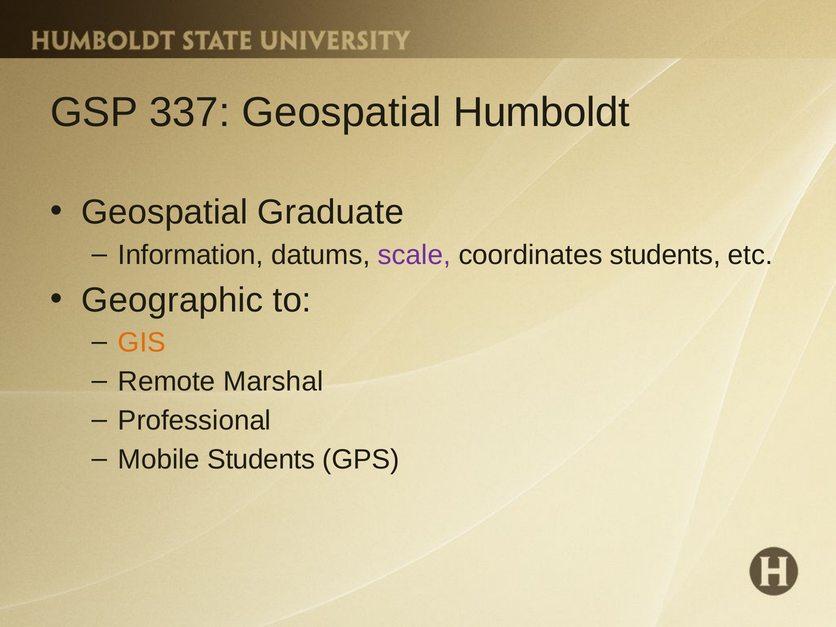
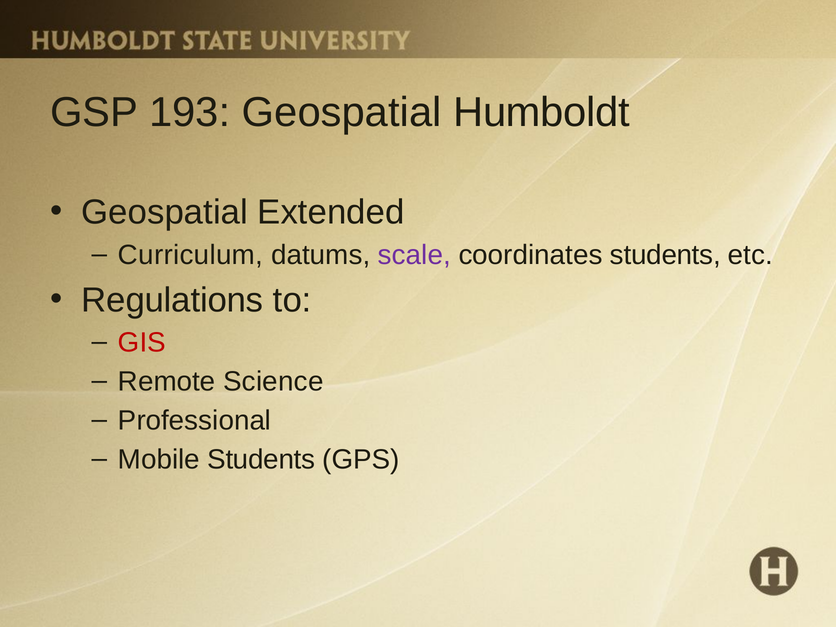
337: 337 -> 193 (190, 112)
Graduate: Graduate -> Extended (331, 212)
Information: Information -> Curriculum (191, 255)
Geographic: Geographic -> Regulations (172, 300)
GIS colour: orange -> red (142, 343)
Marshal: Marshal -> Science (273, 382)
